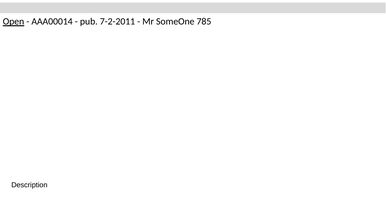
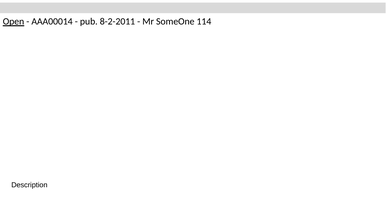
7-2-2011: 7-2-2011 -> 8-2-2011 (117, 22)
785: 785 -> 114 (204, 22)
